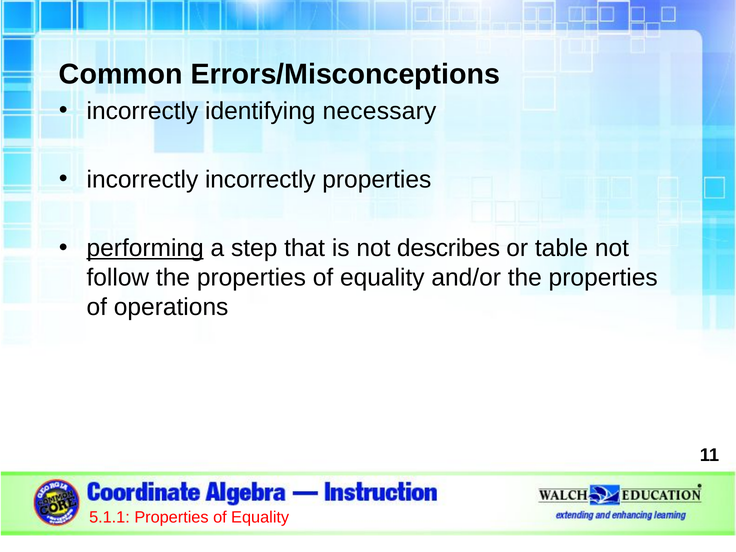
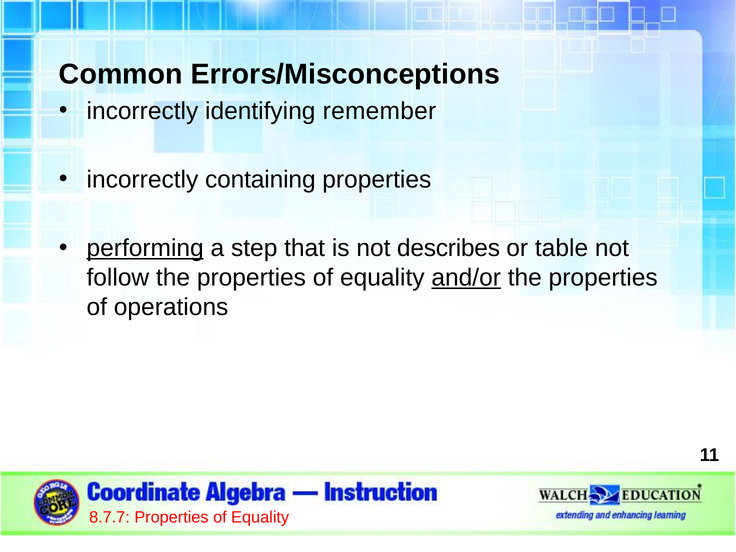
necessary: necessary -> remember (379, 111)
incorrectly incorrectly: incorrectly -> containing (260, 180)
and/or underline: none -> present (466, 278)
5.1.1: 5.1.1 -> 8.7.7 (109, 517)
